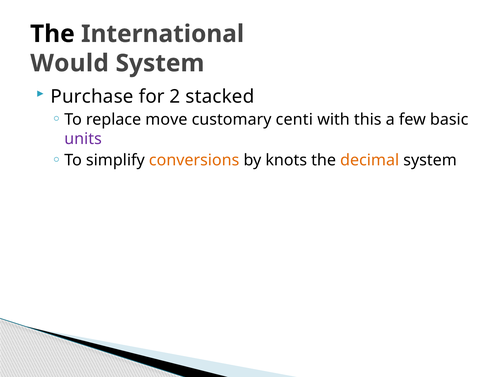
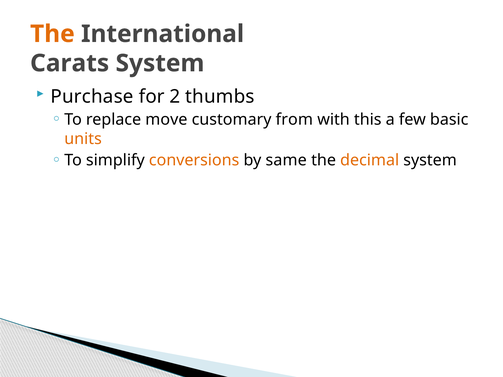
The colour: black -> orange (52, 34)
Would: Would -> Carats (70, 63)
stacked: stacked -> thumbs (220, 97)
centi: centi -> from (294, 120)
units colour: purple -> orange (83, 139)
knots: knots -> same (286, 160)
